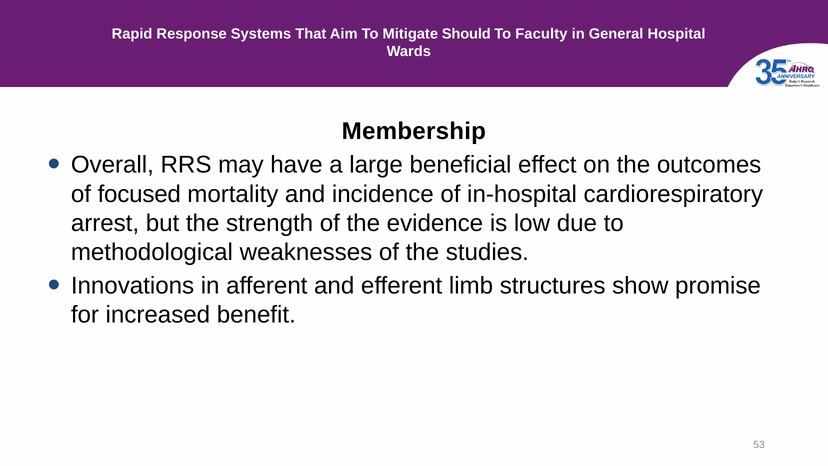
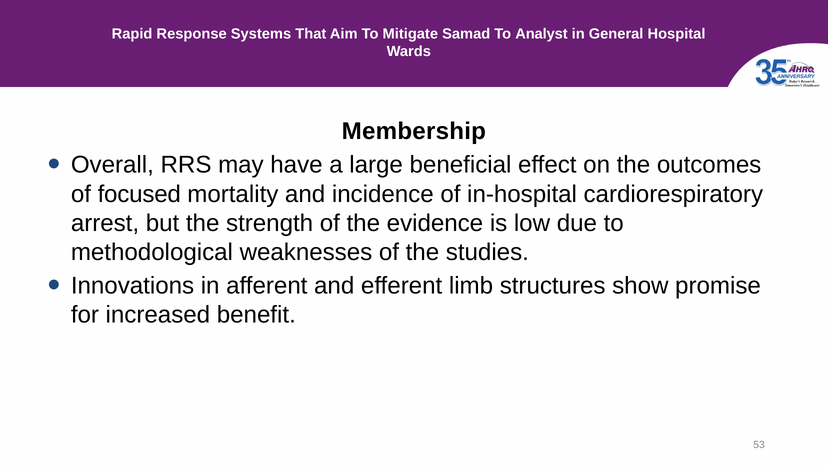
Should: Should -> Samad (466, 34)
Faculty: Faculty -> Analyst (541, 34)
